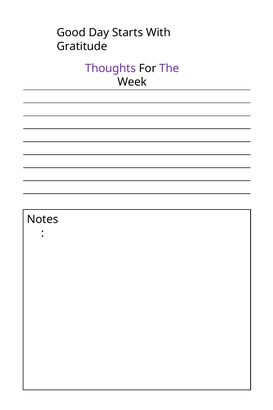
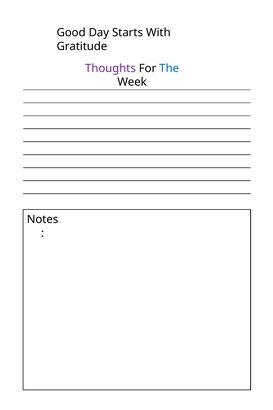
The colour: purple -> blue (169, 68)
